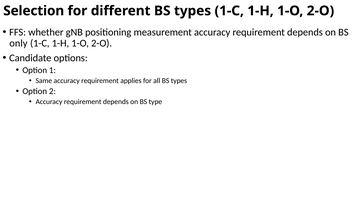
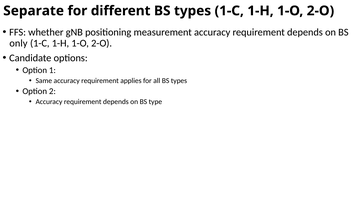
Selection: Selection -> Separate (34, 11)
